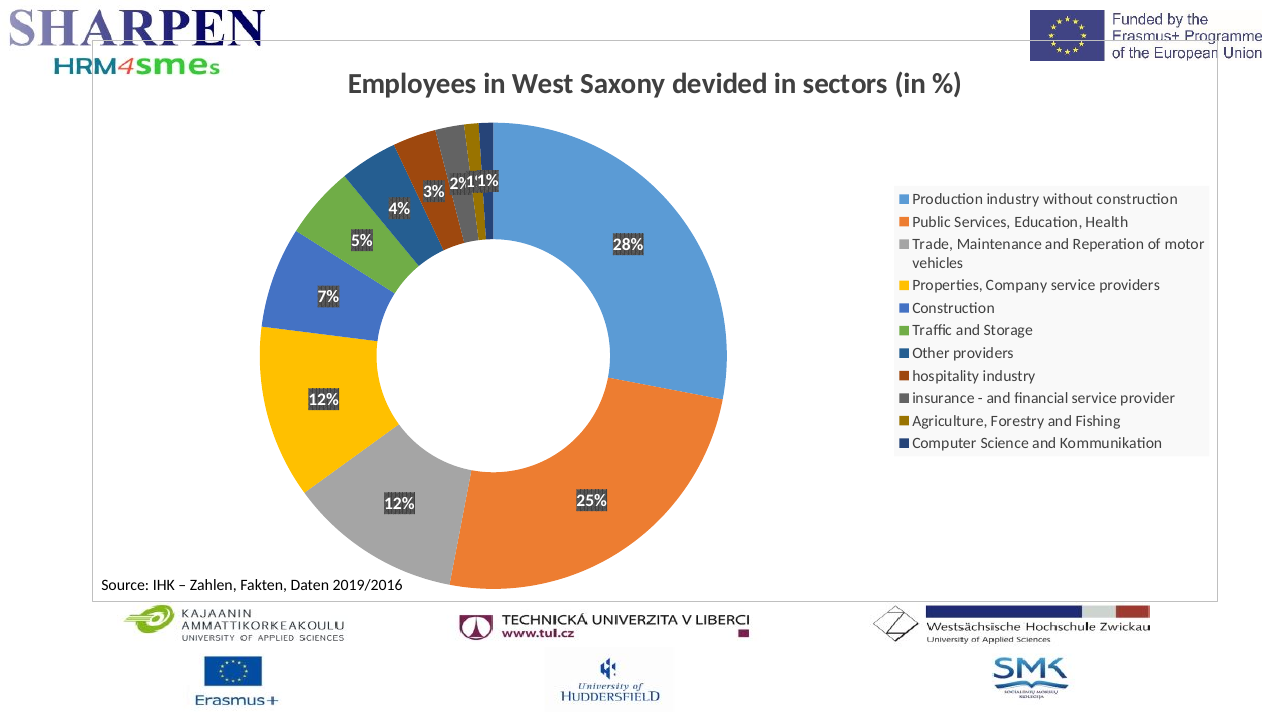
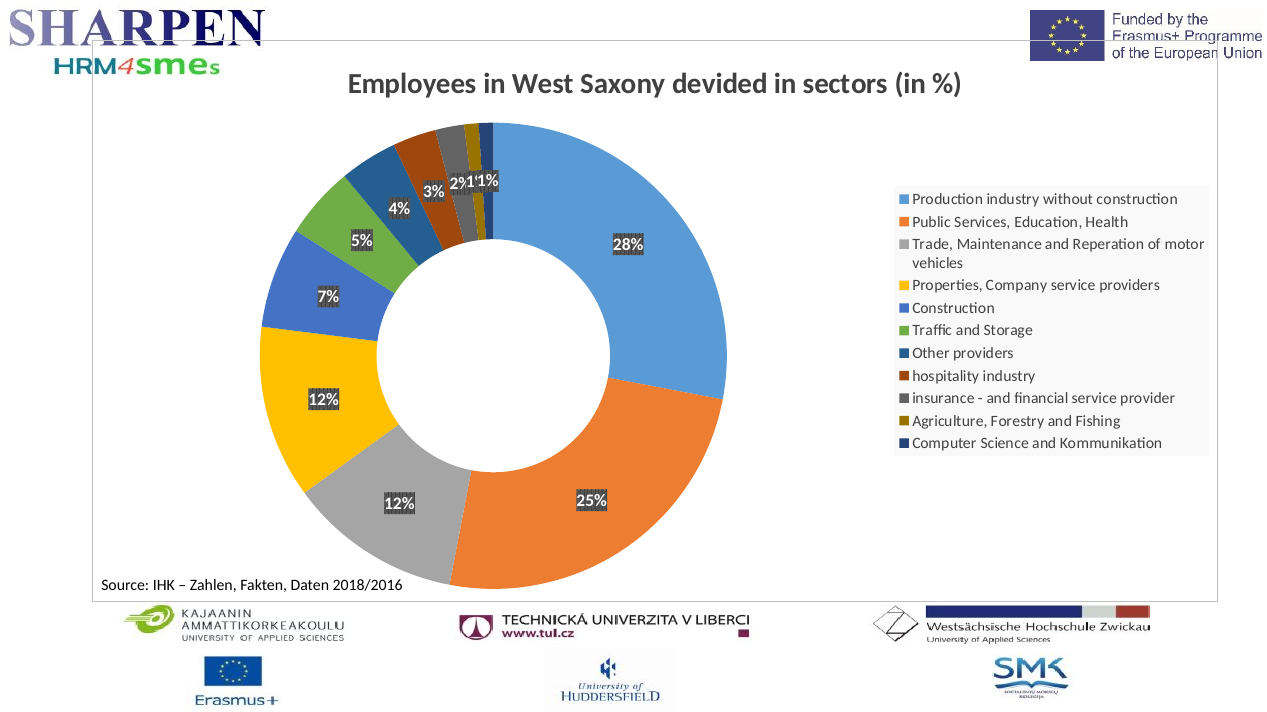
2019/2016: 2019/2016 -> 2018/2016 (368, 586)
